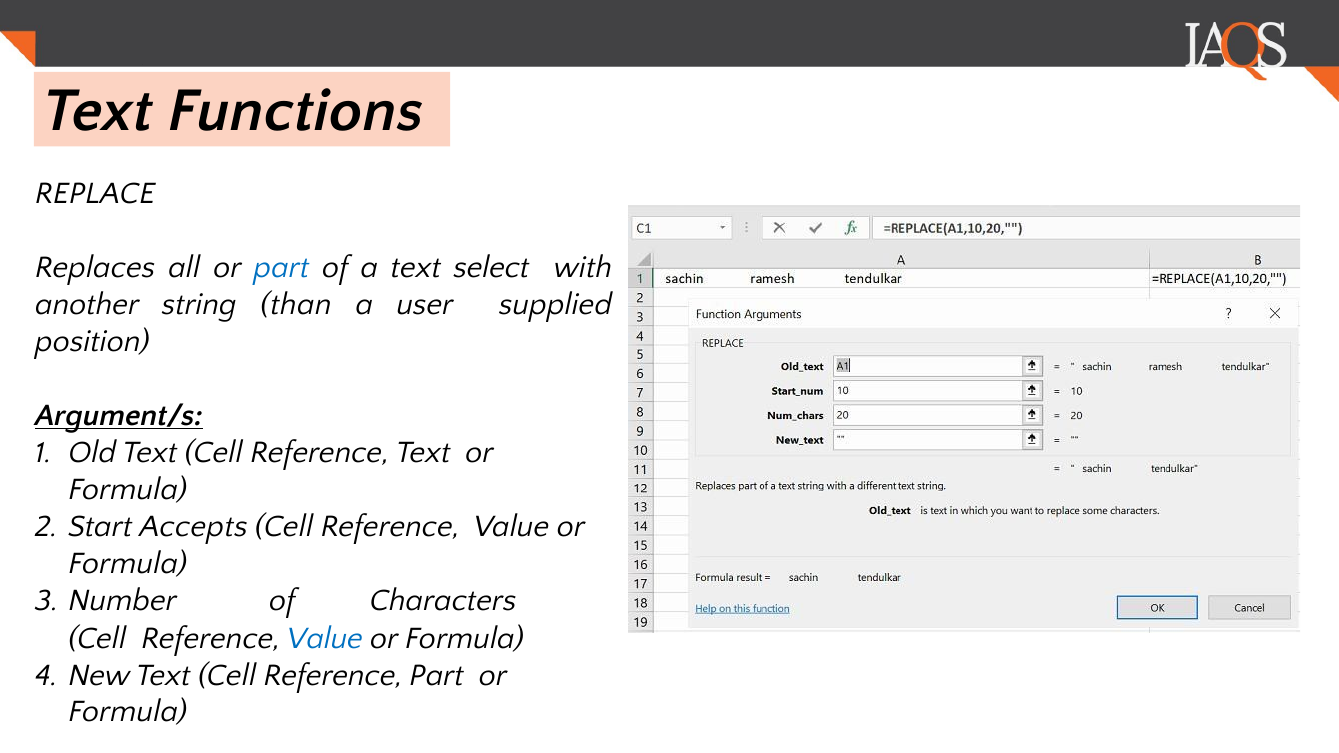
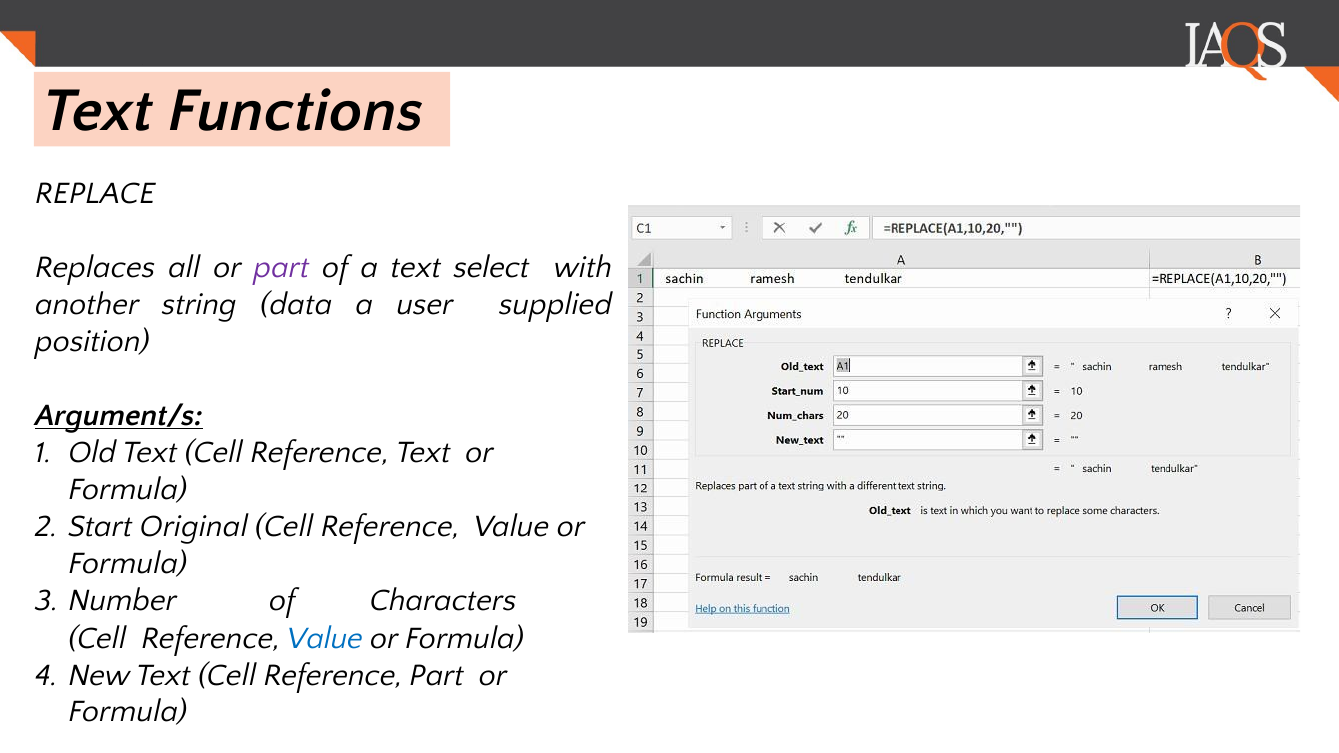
part colour: blue -> purple (282, 267)
than: than -> data (296, 304)
Accepts: Accepts -> Original (194, 527)
